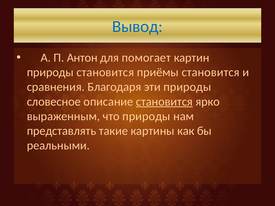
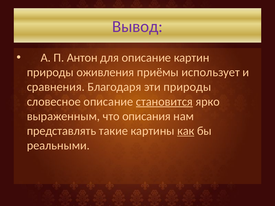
Вывод colour: blue -> purple (138, 27)
для помогает: помогает -> описание (146, 58)
природы становится: становится -> оживления (105, 72)
приёмы становится: становится -> использует (211, 72)
что природы: природы -> описания (146, 116)
как underline: none -> present (186, 131)
